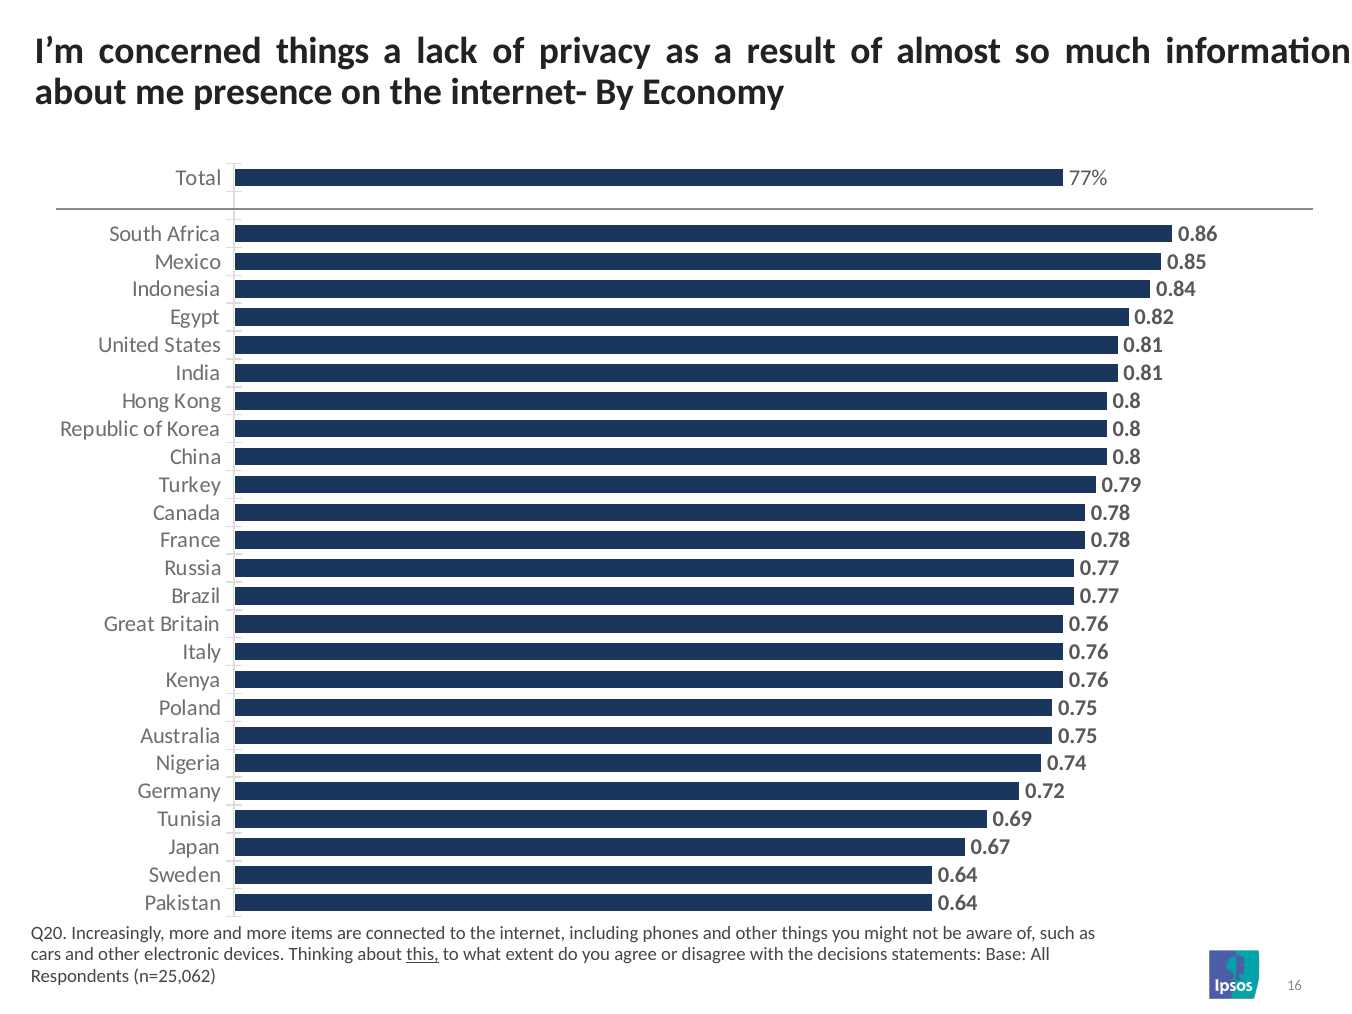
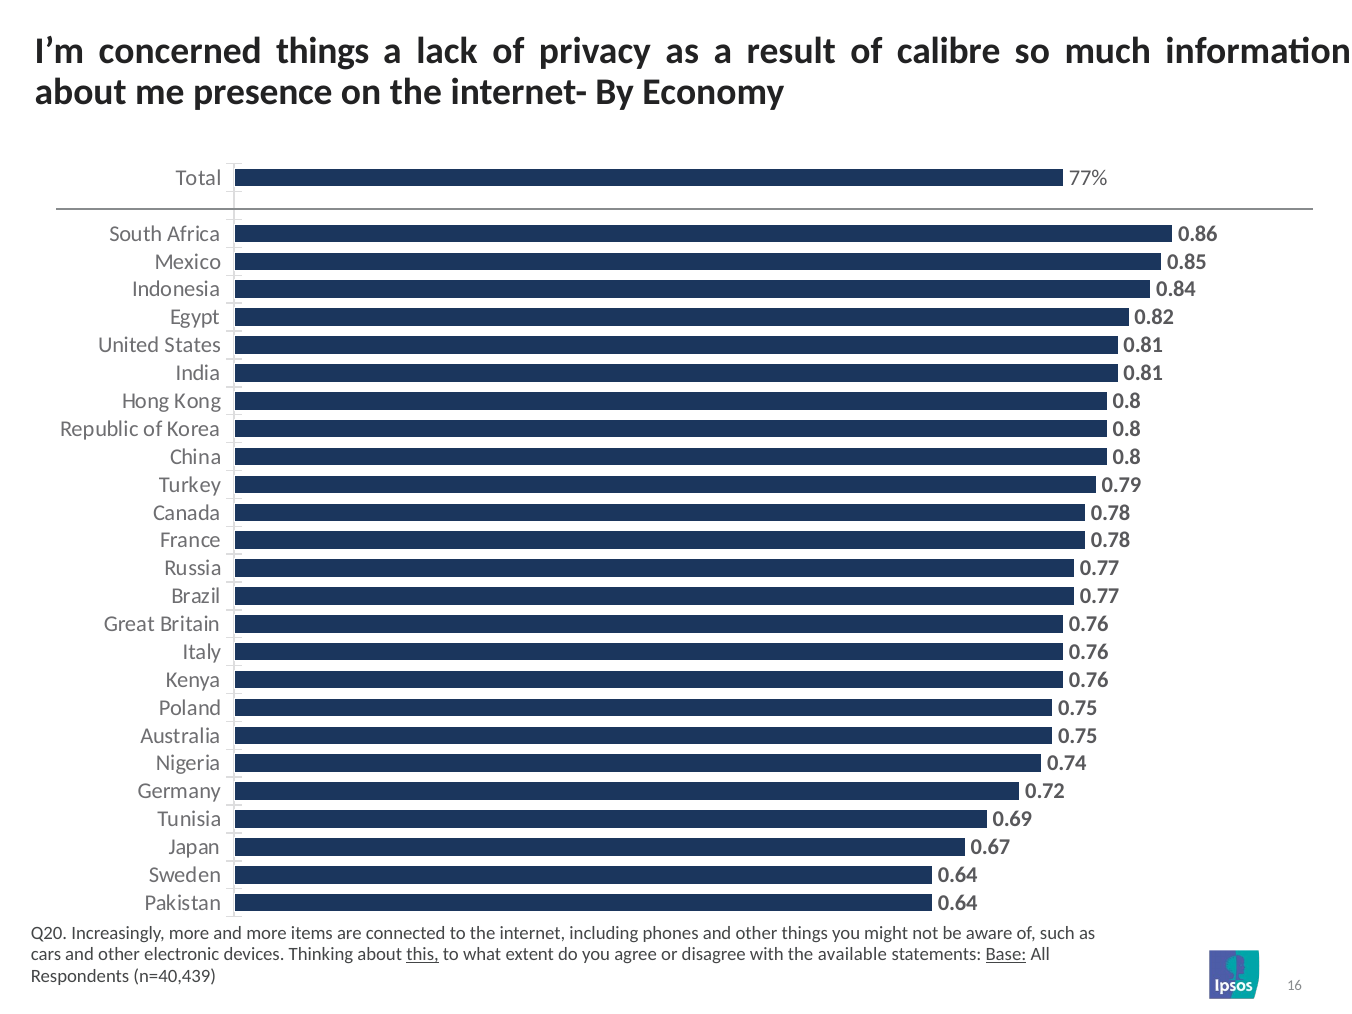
almost: almost -> calibre (949, 51)
decisions: decisions -> available (852, 955)
Base underline: none -> present (1006, 955)
n=25,062: n=25,062 -> n=40,439 (175, 976)
